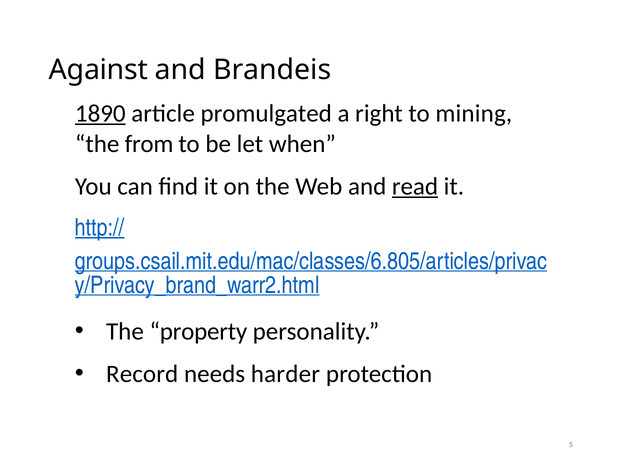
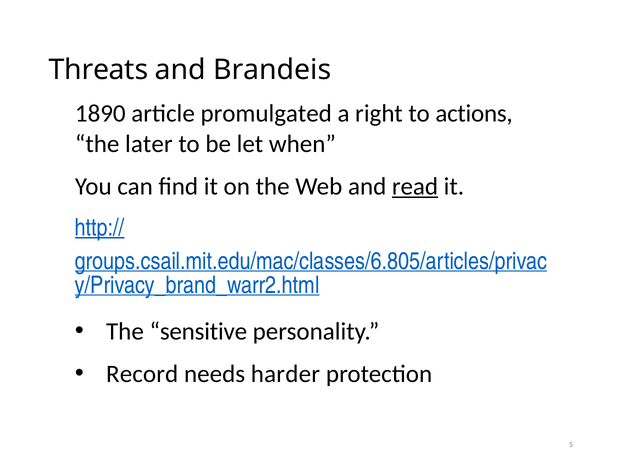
Against: Against -> Threats (98, 70)
1890 underline: present -> none (100, 114)
mining: mining -> actions (474, 114)
from: from -> later (149, 144)
property: property -> sensitive (198, 332)
